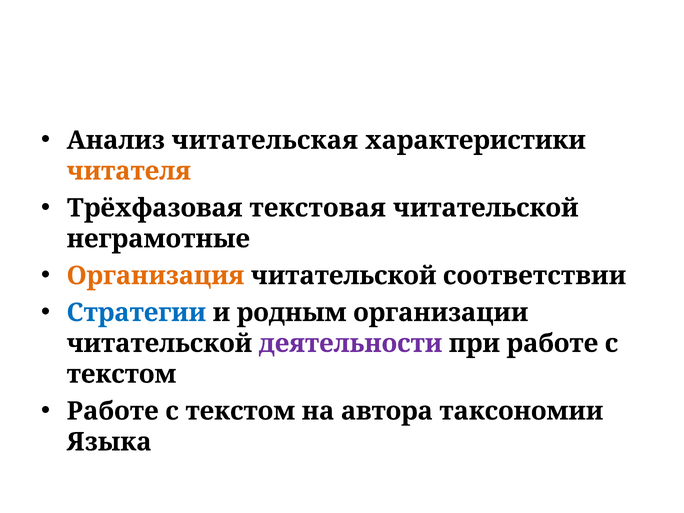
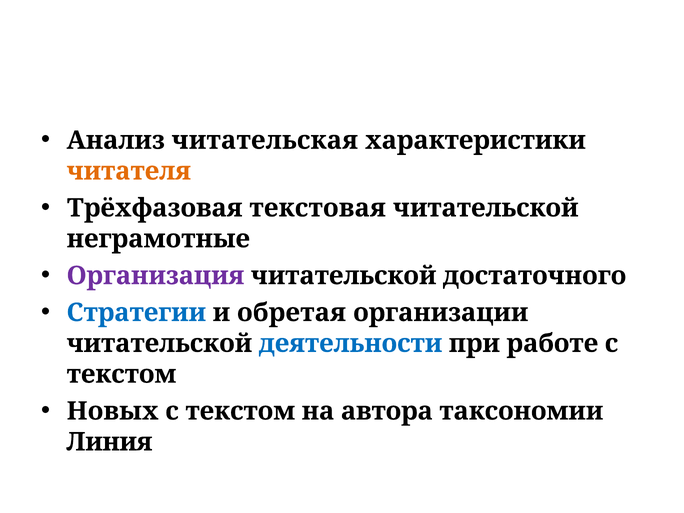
Организация colour: orange -> purple (155, 276)
соответствии: соответствии -> достаточного (535, 276)
родным: родным -> обретая (291, 313)
деятельности colour: purple -> blue (351, 343)
Работе: Работе -> Новых (113, 411)
Языка: Языка -> Линия (109, 442)
